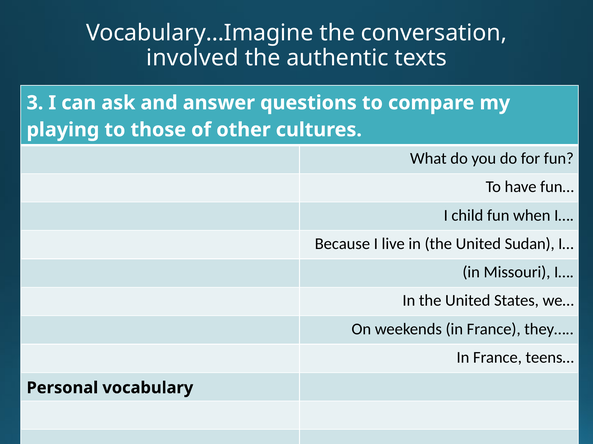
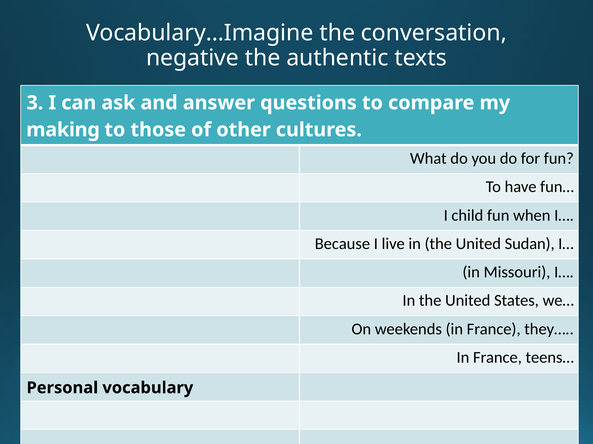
involved: involved -> negative (193, 58)
playing: playing -> making (63, 130)
